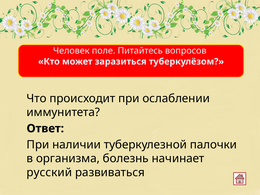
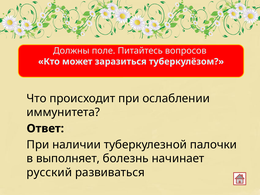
Человек: Человек -> Должны (71, 51)
организма: организма -> выполняет (68, 159)
